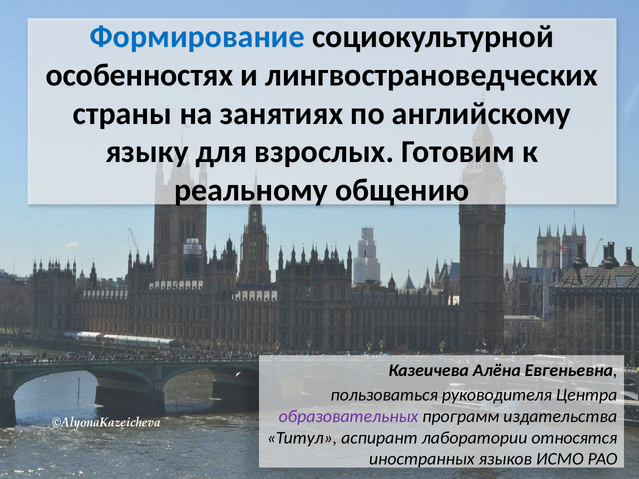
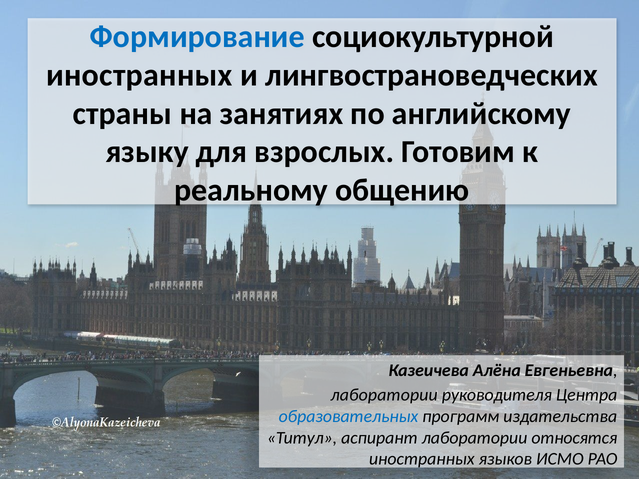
особенностях: особенностях -> иностранных (139, 75)
пользоваться: пользоваться -> лаборатории (384, 395)
образовательных colour: purple -> blue (348, 417)
